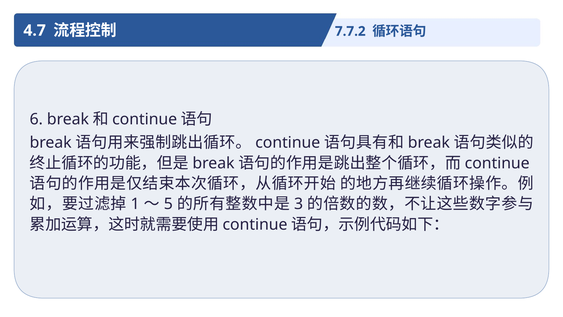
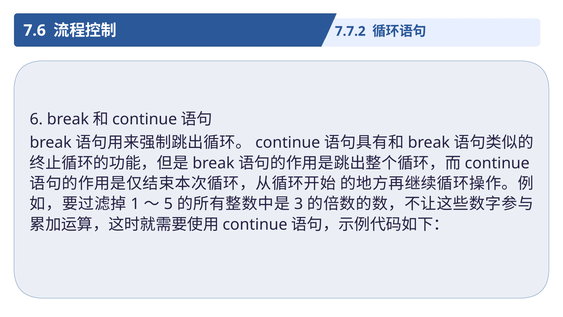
4.7: 4.7 -> 7.6 (35, 30)
